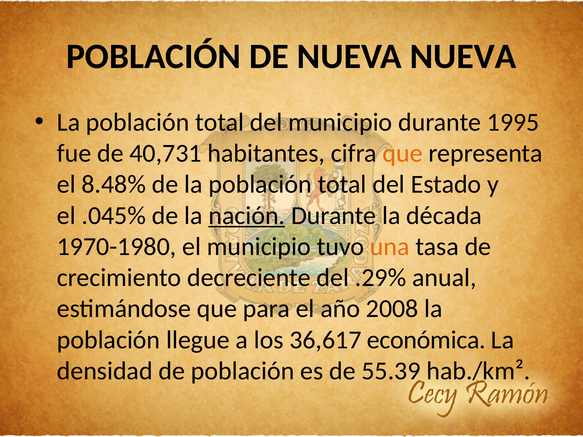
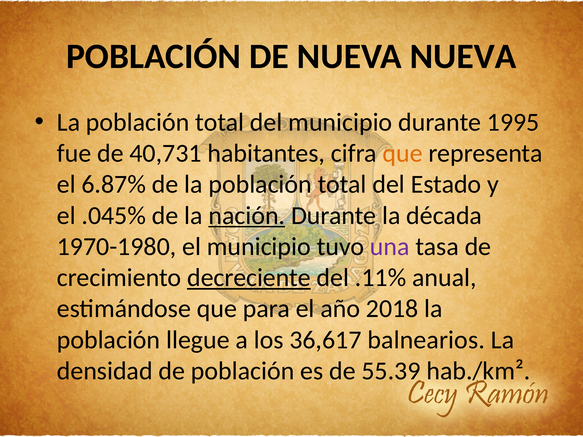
8.48%: 8.48% -> 6.87% (114, 185)
una colour: orange -> purple (390, 247)
decreciente underline: none -> present (249, 278)
.29%: .29% -> .11% (381, 278)
2008: 2008 -> 2018 (392, 309)
económica: económica -> balnearios (426, 340)
